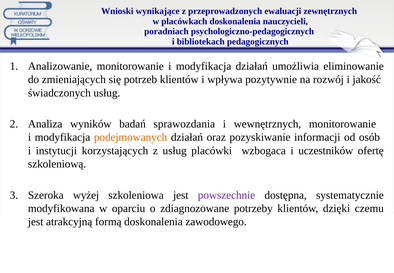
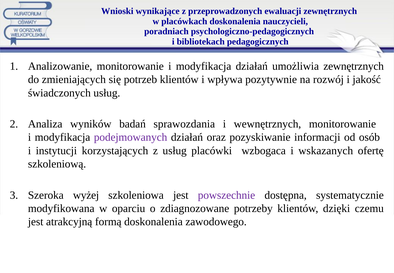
umożliwia eliminowanie: eliminowanie -> zewnętrznych (354, 66)
podejmowanych colour: orange -> purple (131, 137)
uczestników: uczestników -> wskazanych (326, 151)
